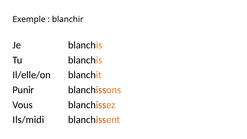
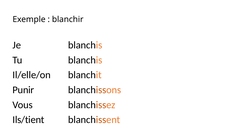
Ils/midi: Ils/midi -> Ils/tient (28, 120)
